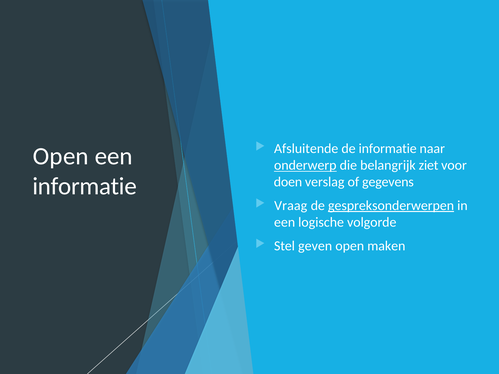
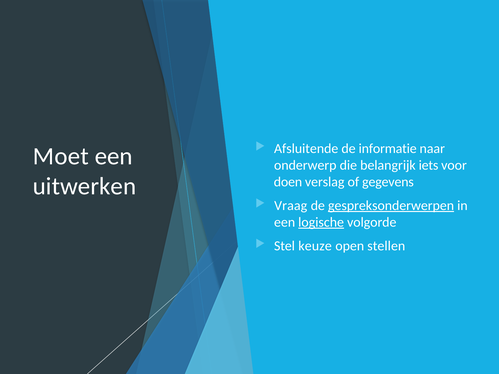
Open: Open -> Moet (61, 156)
onderwerp underline: present -> none (305, 165)
ziet: ziet -> iets (429, 165)
informatie: informatie -> uitwerken (84, 186)
logische underline: none -> present (321, 222)
geven: geven -> keuze (315, 246)
maken: maken -> stellen (386, 246)
